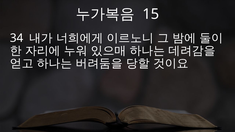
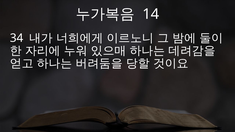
15: 15 -> 14 (151, 14)
